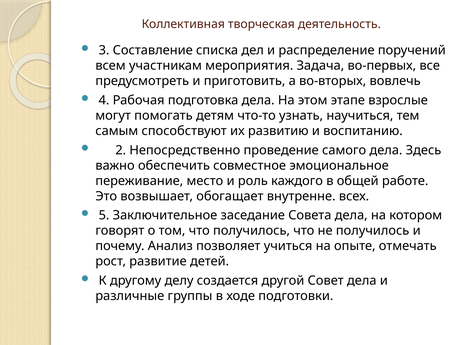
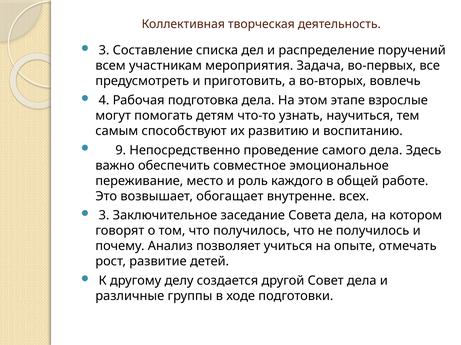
2: 2 -> 9 (121, 150)
5: 5 -> 3 (104, 216)
